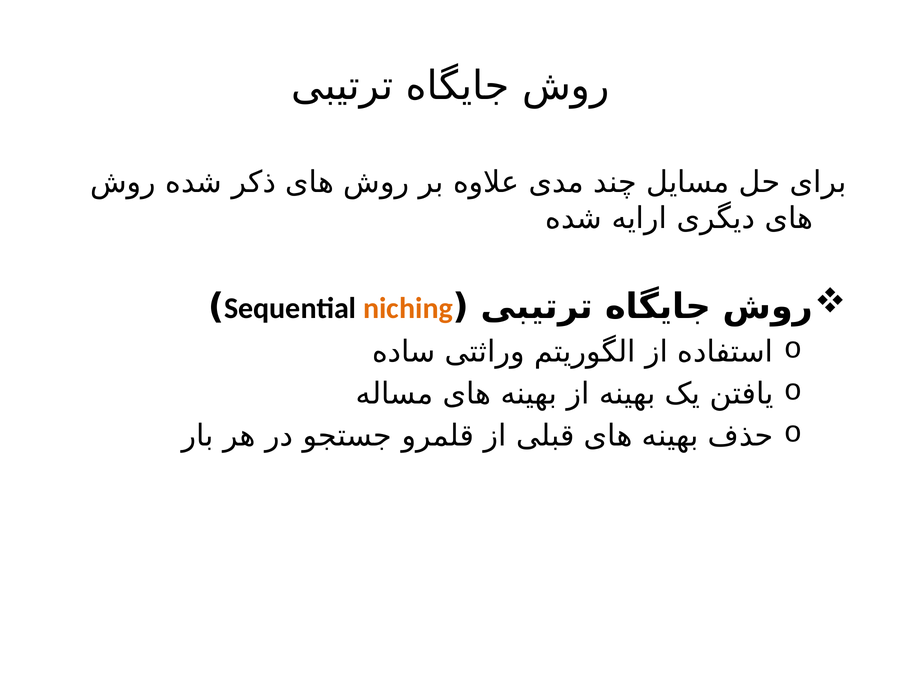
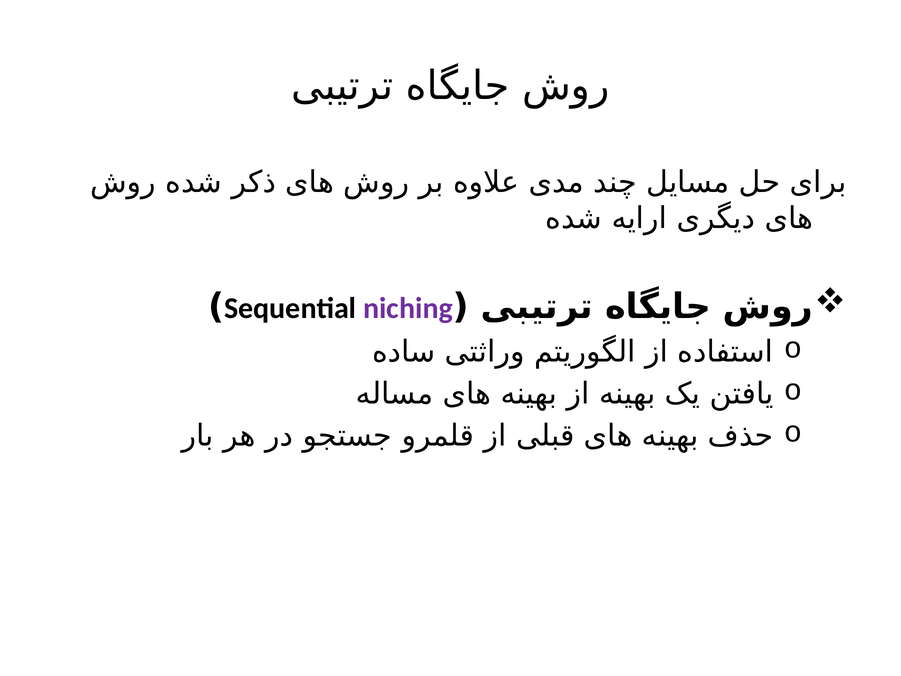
niching colour: orange -> purple (408, 308)
